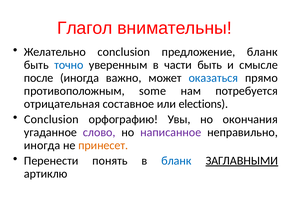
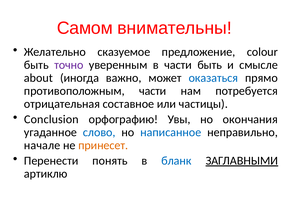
Глагол: Глагол -> Самом (85, 28)
Желательно conclusion: conclusion -> сказуемое (124, 52)
предложение бланк: бланк -> colour (262, 52)
точно colour: blue -> purple (69, 65)
после: после -> about (38, 78)
противоположным some: some -> части (153, 91)
elections: elections -> частицы (203, 104)
слово colour: purple -> blue (99, 132)
написанное colour: purple -> blue (171, 132)
иногда: иногда -> начале (42, 145)
